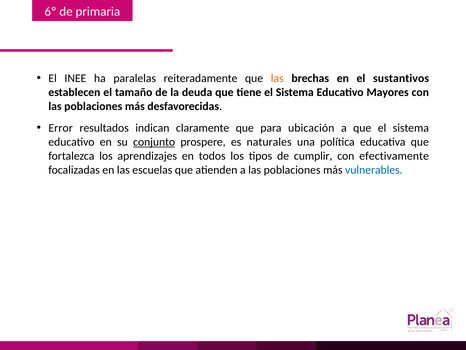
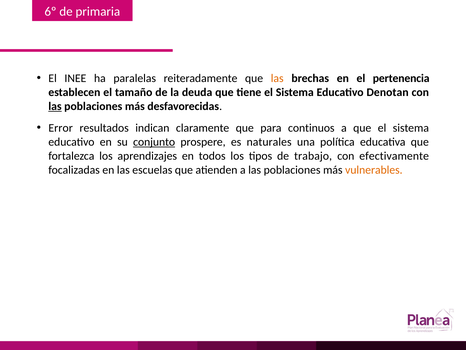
sustantivos: sustantivos -> pertenencia (401, 78)
Mayores: Mayores -> Denotan (388, 92)
las underline: none -> present (55, 106)
ubicación: ubicación -> continuos (311, 128)
cumplir: cumplir -> trabajo (313, 156)
vulnerables colour: blue -> orange (374, 170)
